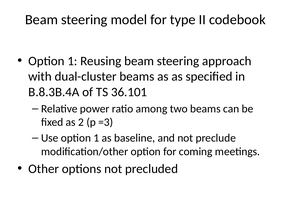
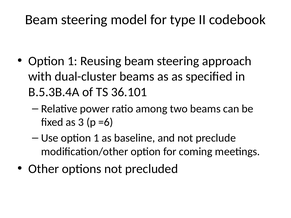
B.8.3B.4A: B.8.3B.4A -> B.5.3B.4A (54, 92)
2: 2 -> 3 (81, 122)
=3: =3 -> =6 (106, 122)
